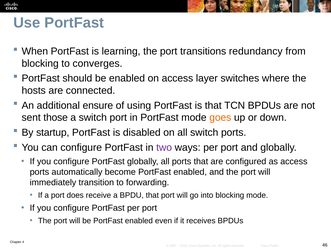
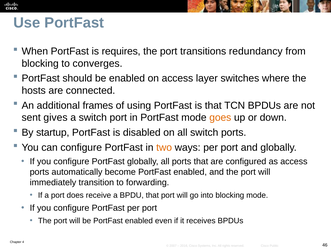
learning: learning -> requires (121, 51)
ensure: ensure -> frames (98, 105)
those: those -> gives (55, 117)
two colour: purple -> orange (164, 147)
